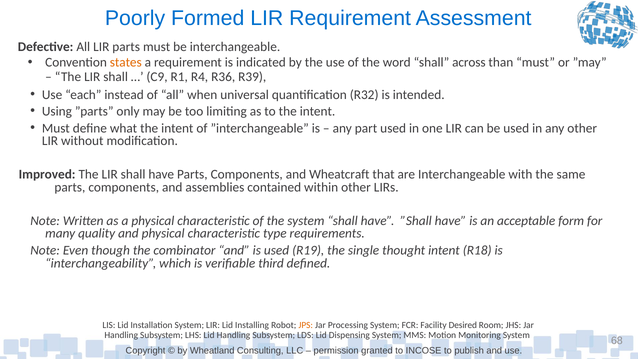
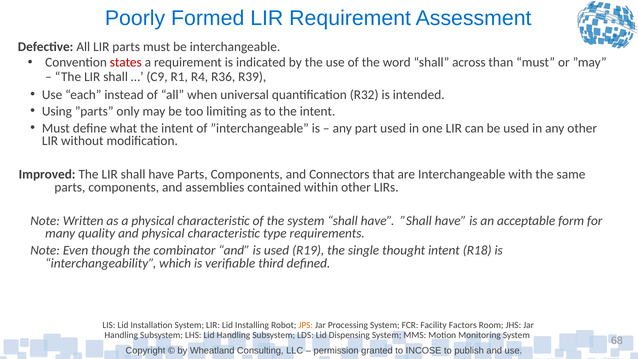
states colour: orange -> red (126, 62)
Wheatcraft: Wheatcraft -> Connectors (339, 174)
Desired: Desired -> Factors (463, 325)
